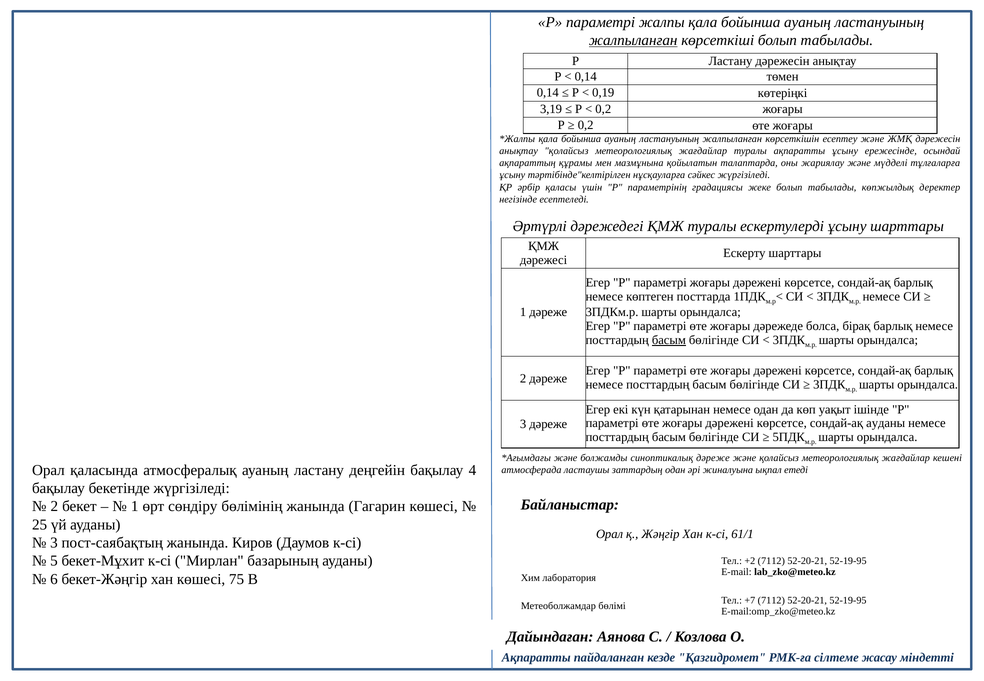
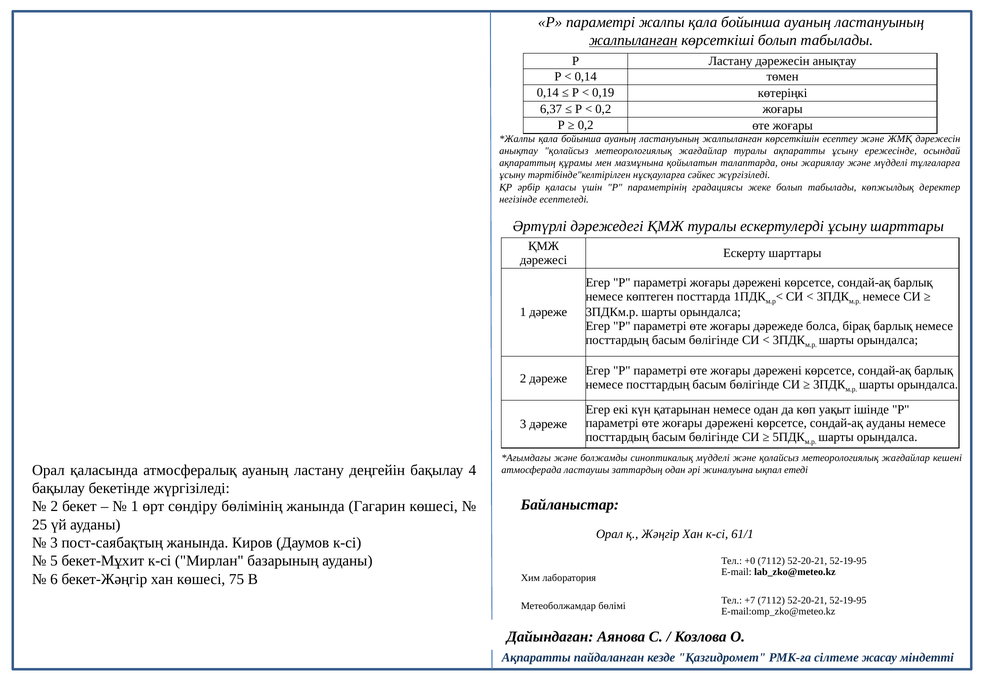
3,19: 3,19 -> 6,37 (551, 109)
басым underline: present -> none (669, 340)
синоптикалық дәреже: дәреже -> мүдделі (713, 458)
+2: +2 -> +0 (750, 561)
